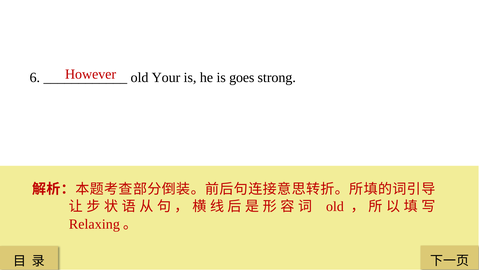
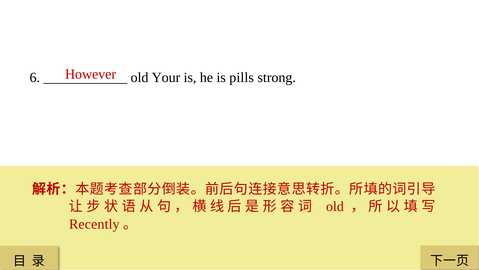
goes: goes -> pills (242, 78)
Relaxing: Relaxing -> Recently (94, 224)
